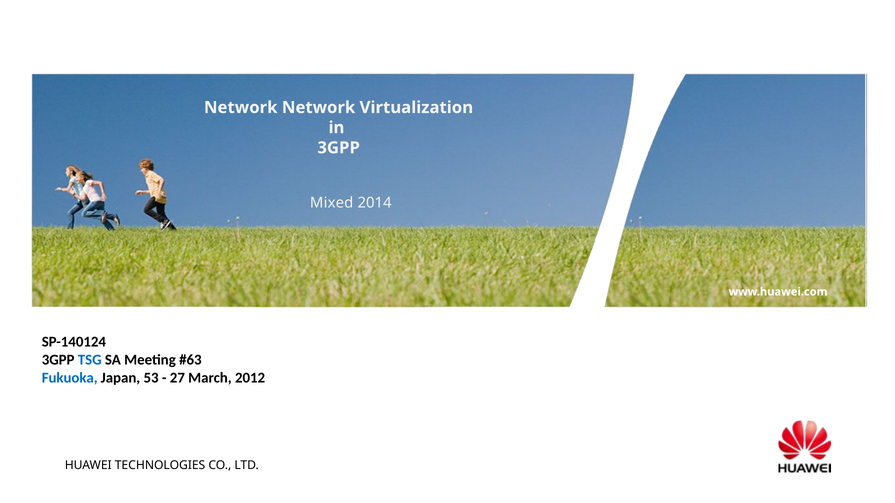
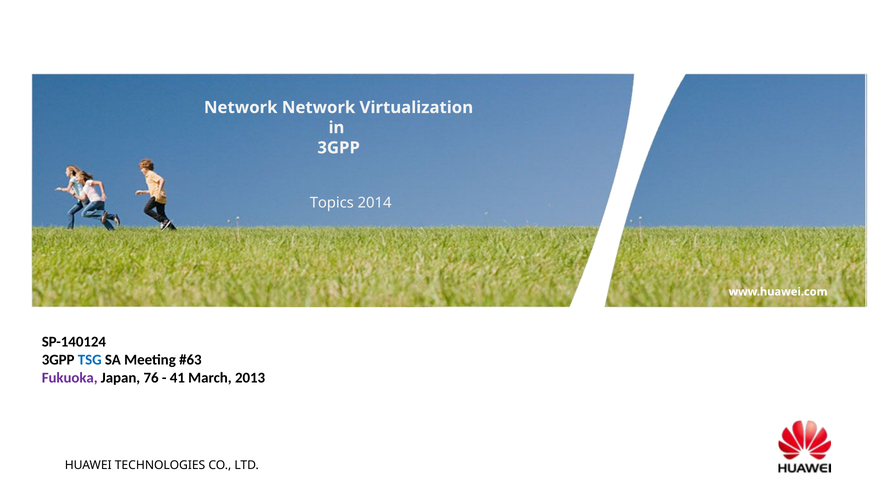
Mixed: Mixed -> Topics (332, 203)
Fukuoka colour: blue -> purple (70, 378)
53: 53 -> 76 (151, 378)
27: 27 -> 41 (177, 378)
2012: 2012 -> 2013 (250, 378)
